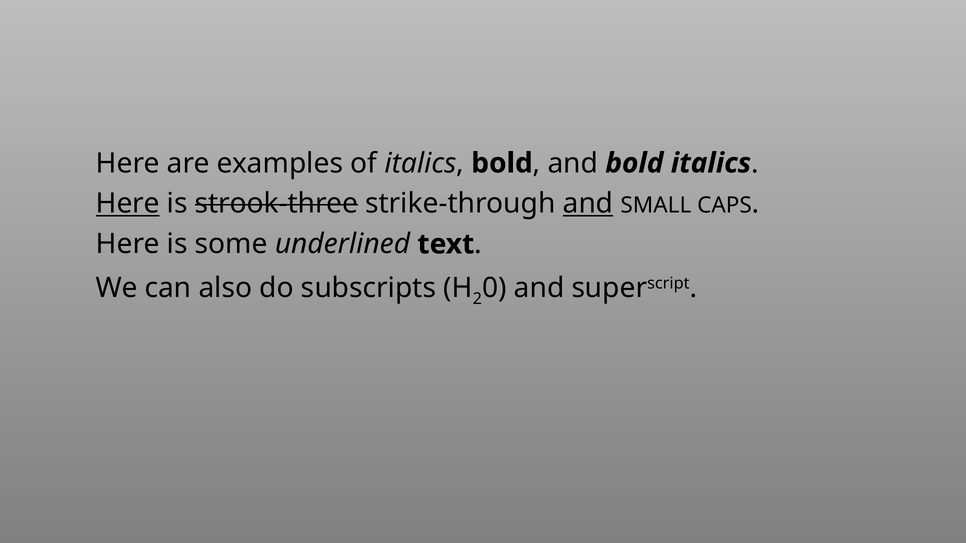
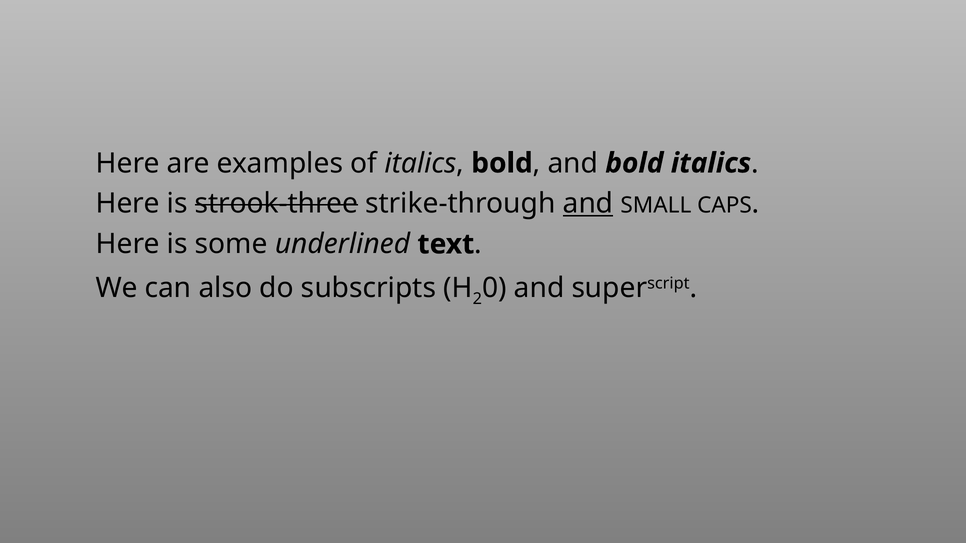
Here underline: present -> none (128, 204)
